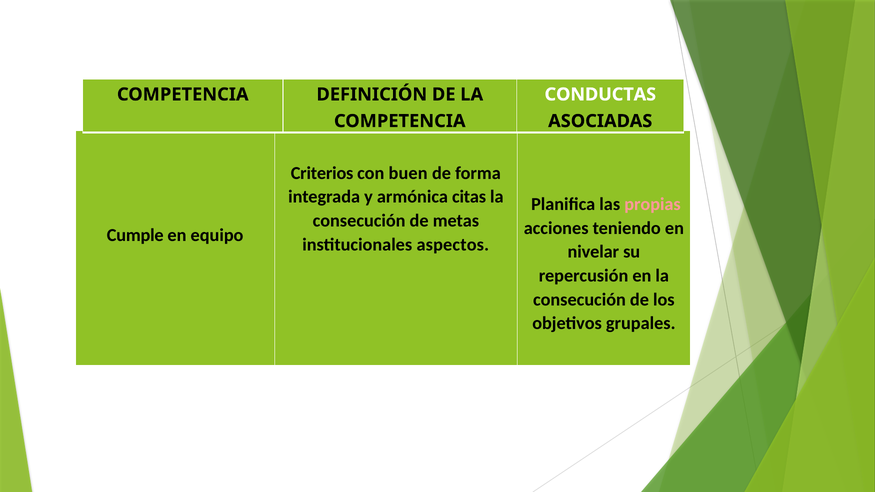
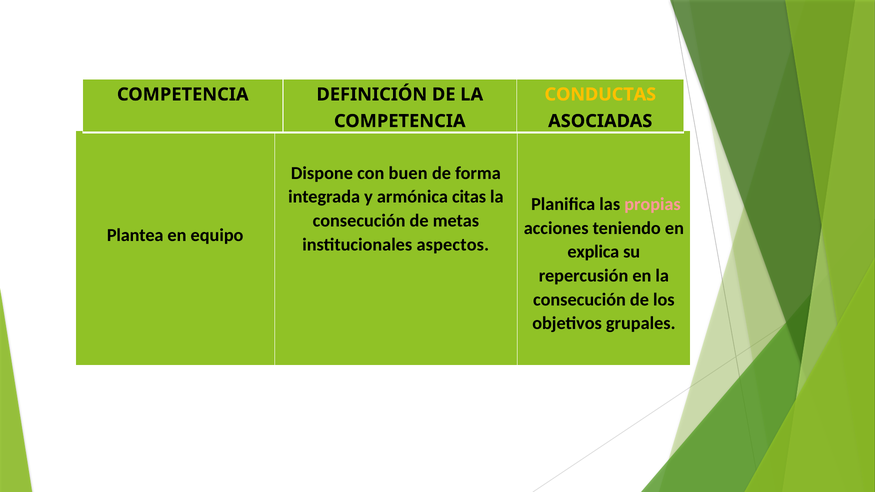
CONDUCTAS colour: white -> yellow (600, 94)
Criterios: Criterios -> Dispone (322, 173)
Cumple: Cumple -> Plantea (135, 235)
nivelar: nivelar -> explica (593, 252)
